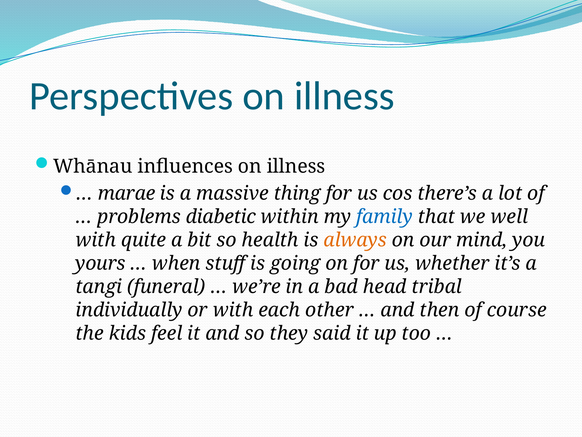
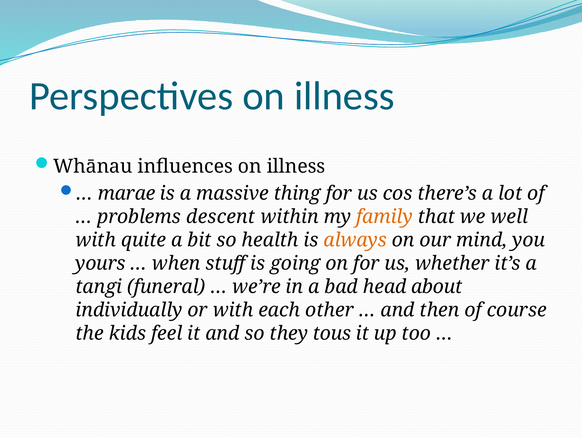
diabetic: diabetic -> descent (221, 217)
family colour: blue -> orange (384, 217)
tribal: tribal -> about (437, 286)
said: said -> tous (332, 333)
